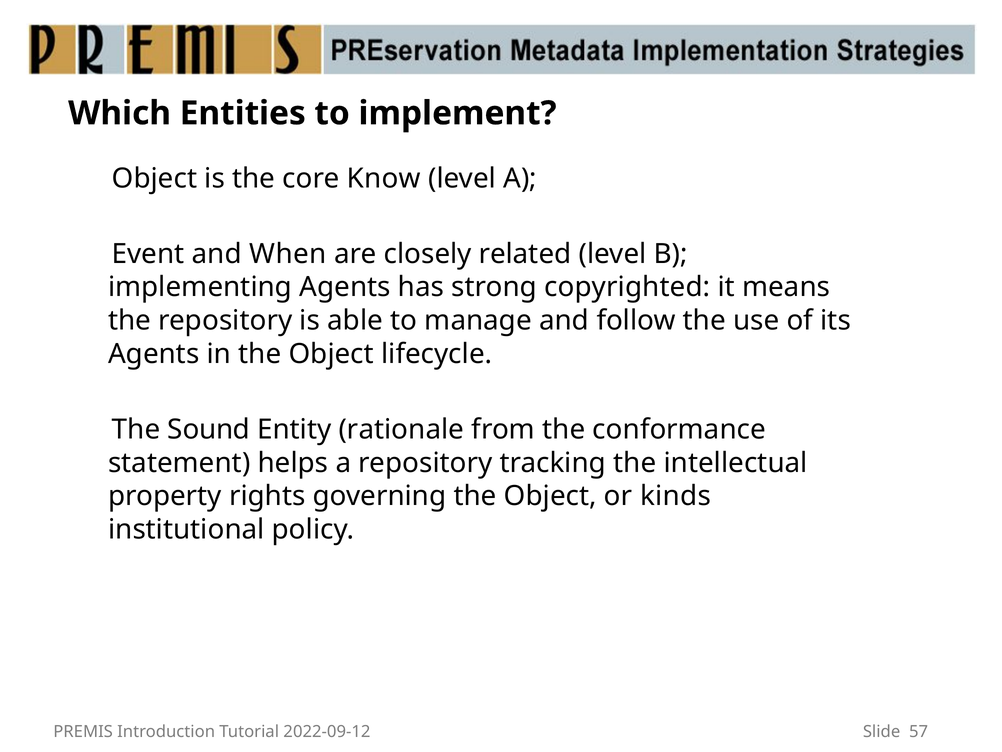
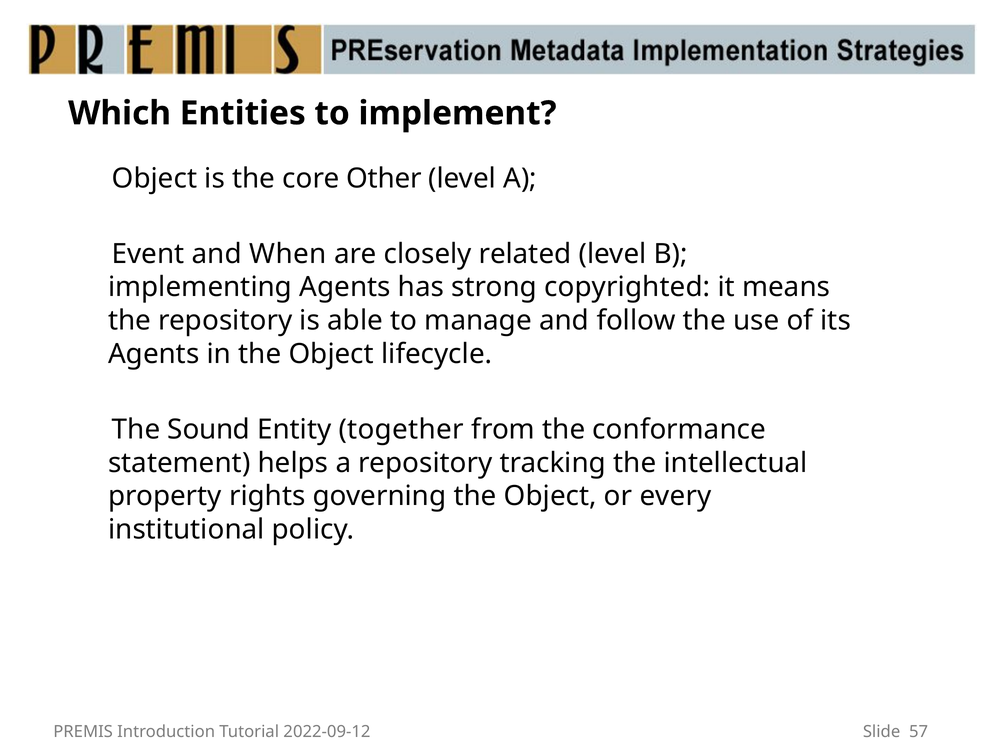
Know: Know -> Other (384, 178)
rationale: rationale -> together (401, 429)
kinds: kinds -> every (676, 496)
